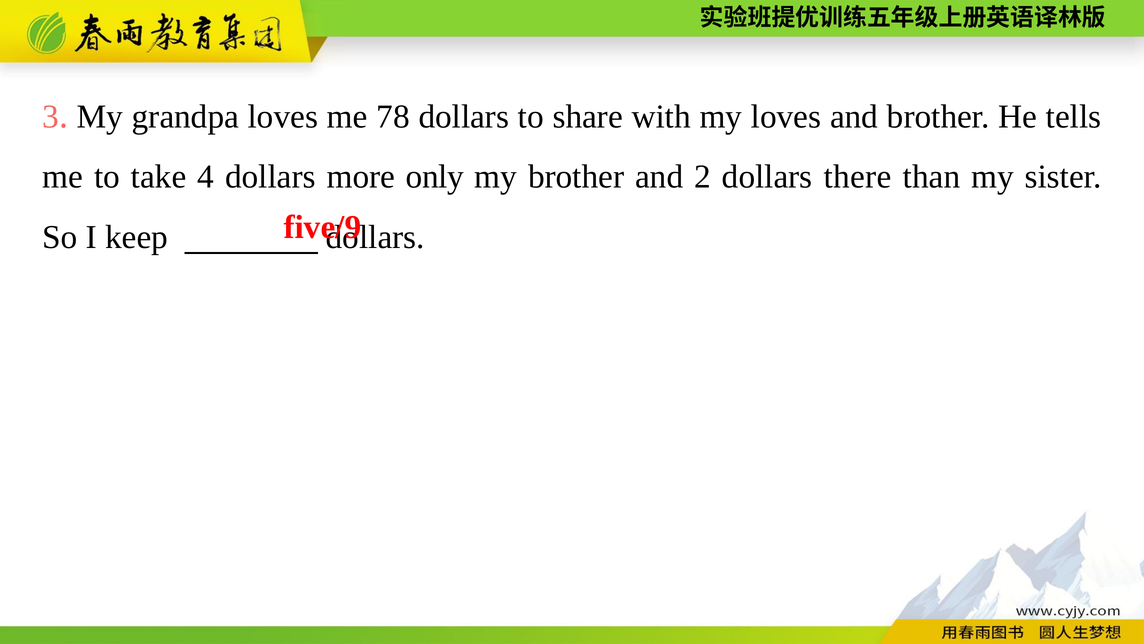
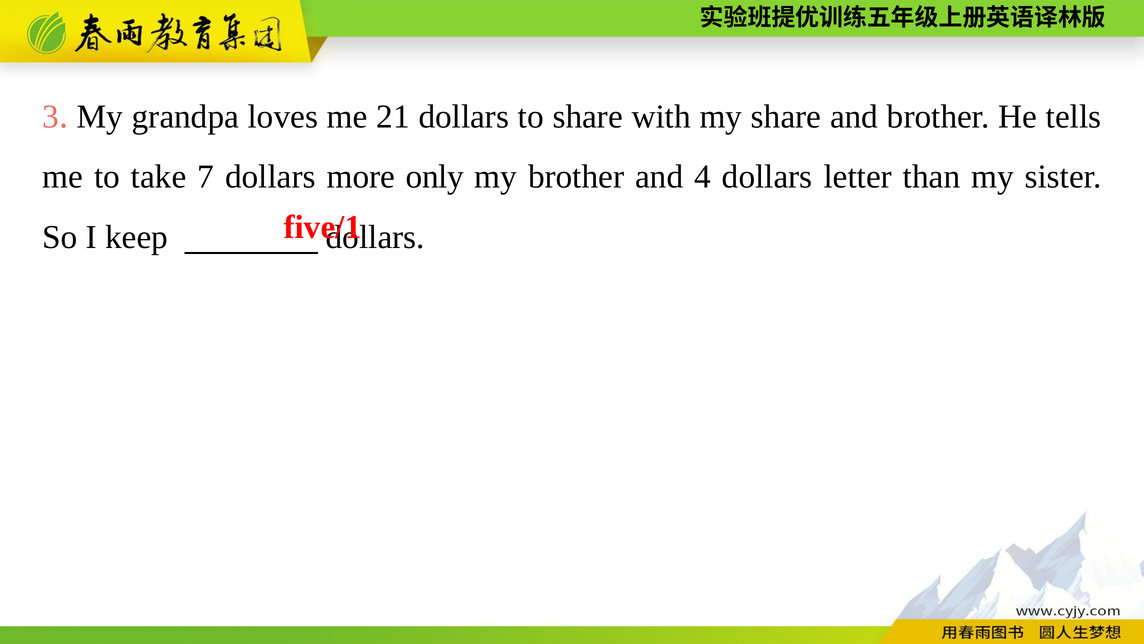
78: 78 -> 21 (393, 117)
my loves: loves -> share (786, 117)
4: 4 -> 7 (206, 177)
2: 2 -> 4 (702, 177)
there: there -> letter (858, 177)
five/9: five/9 -> five/1 (322, 227)
